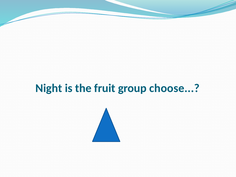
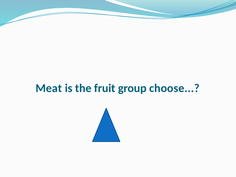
Night: Night -> Meat (49, 88)
